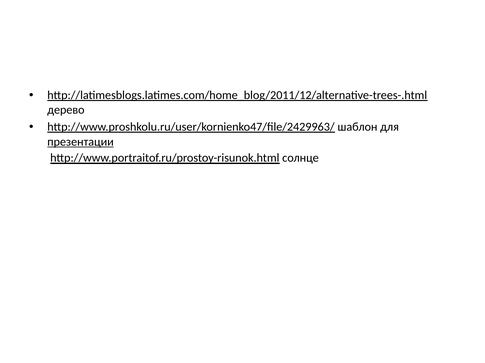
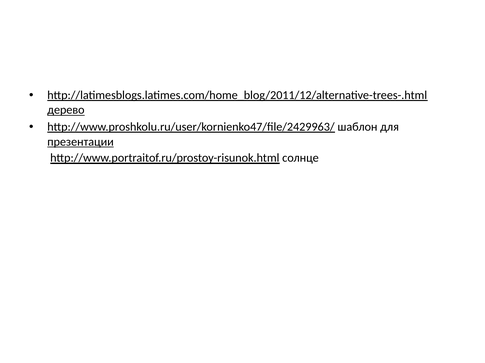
дерево underline: none -> present (66, 110)
